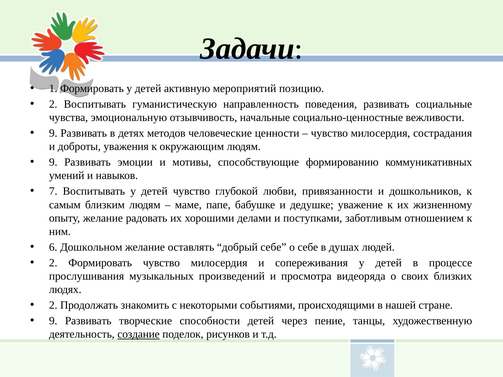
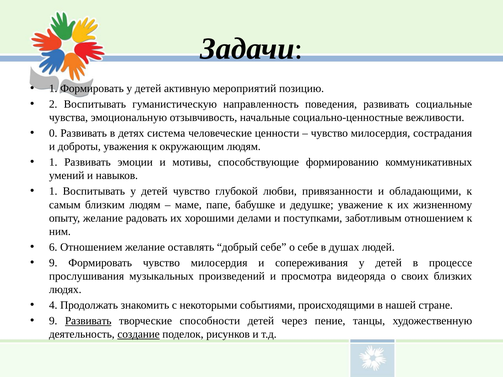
9: 9 -> 0 (53, 133)
методов: методов -> система (166, 133)
9: 9 -> 1 (53, 162)
7: 7 -> 1 (53, 191)
дошкольников: дошкольников -> обладающими (425, 191)
6 Дошкольном: Дошкольном -> Отношением (91, 247)
2: 2 -> 9 (53, 263)
2: 2 -> 4 (53, 305)
Развивать underline: none -> present (88, 321)
